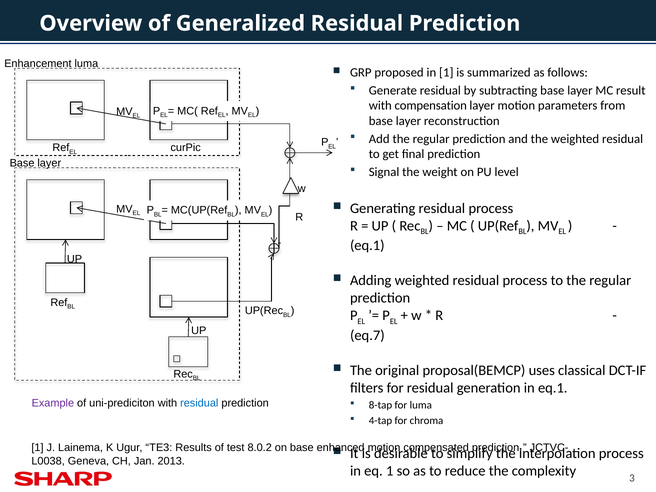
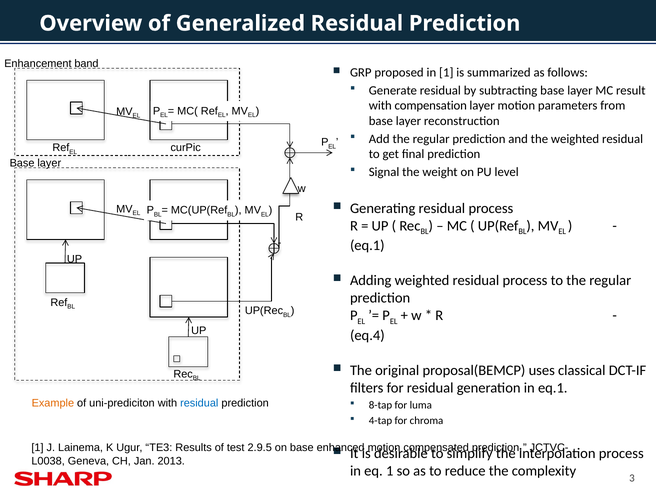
Enhancement luma: luma -> band (86, 64)
eq.7: eq.7 -> eq.4 (367, 336)
Example colour: purple -> orange (53, 403)
8.0.2: 8.0.2 -> 2.9.5 (260, 448)
